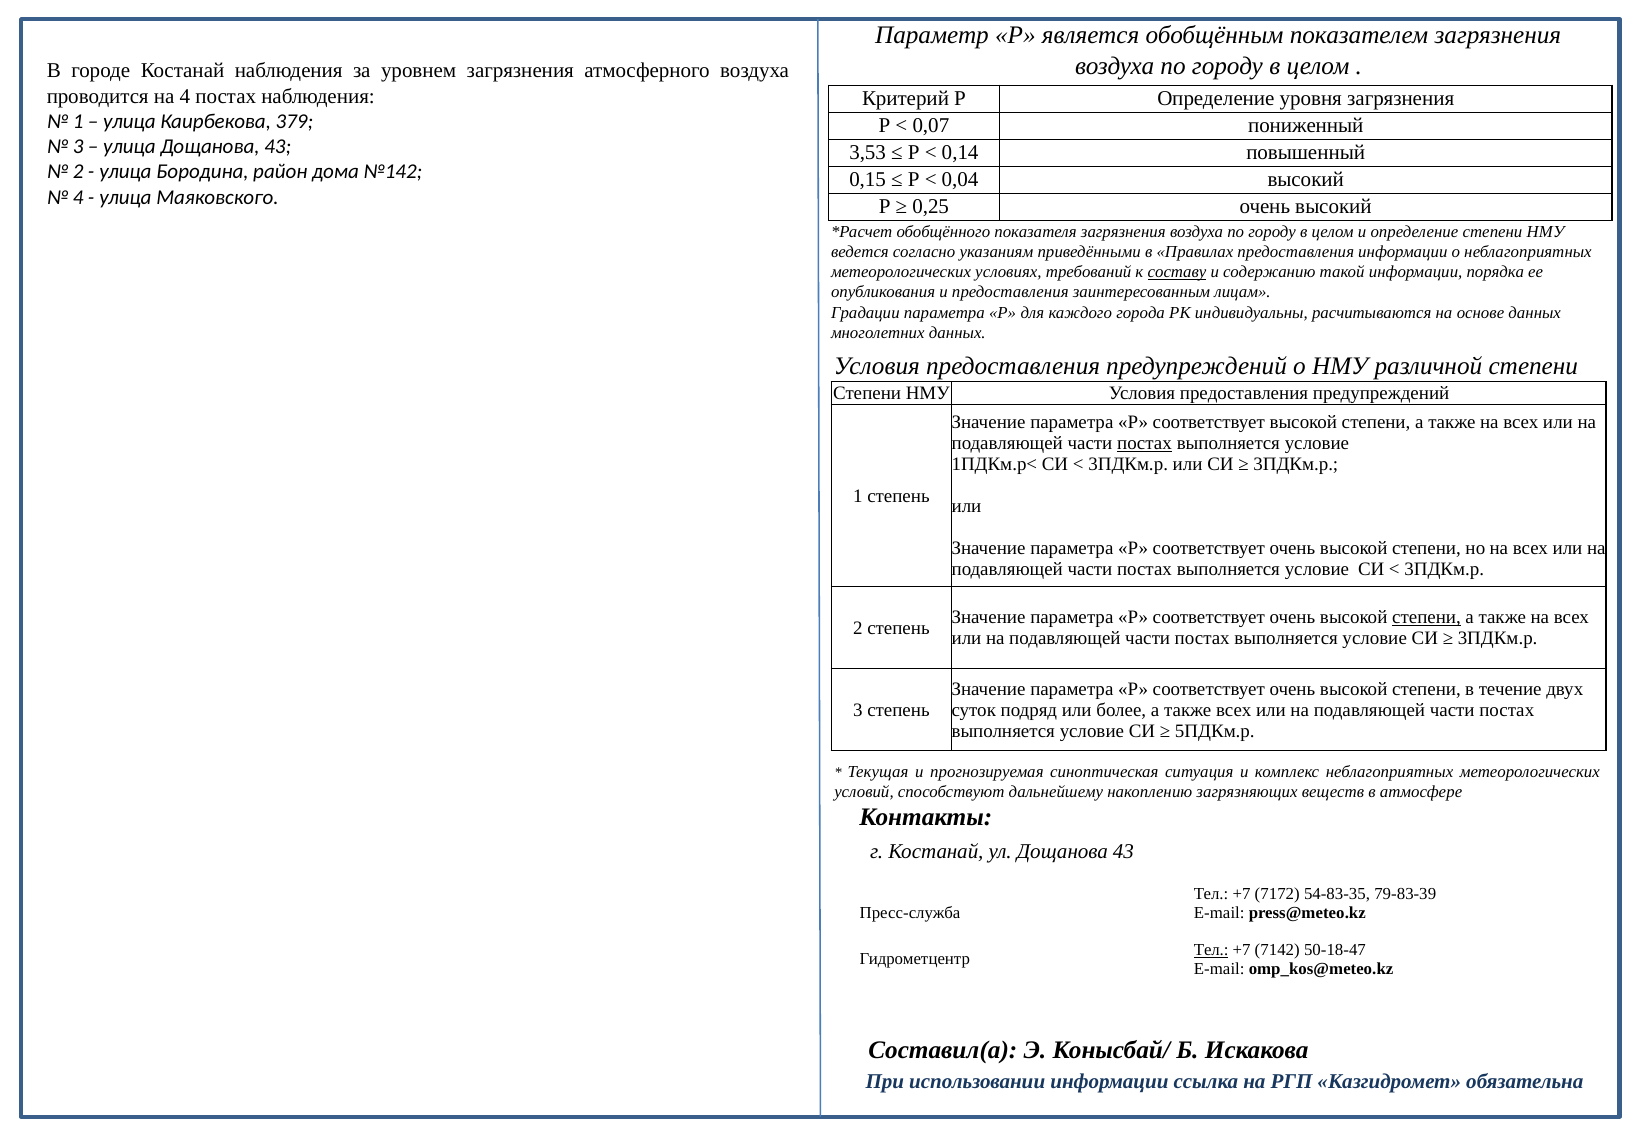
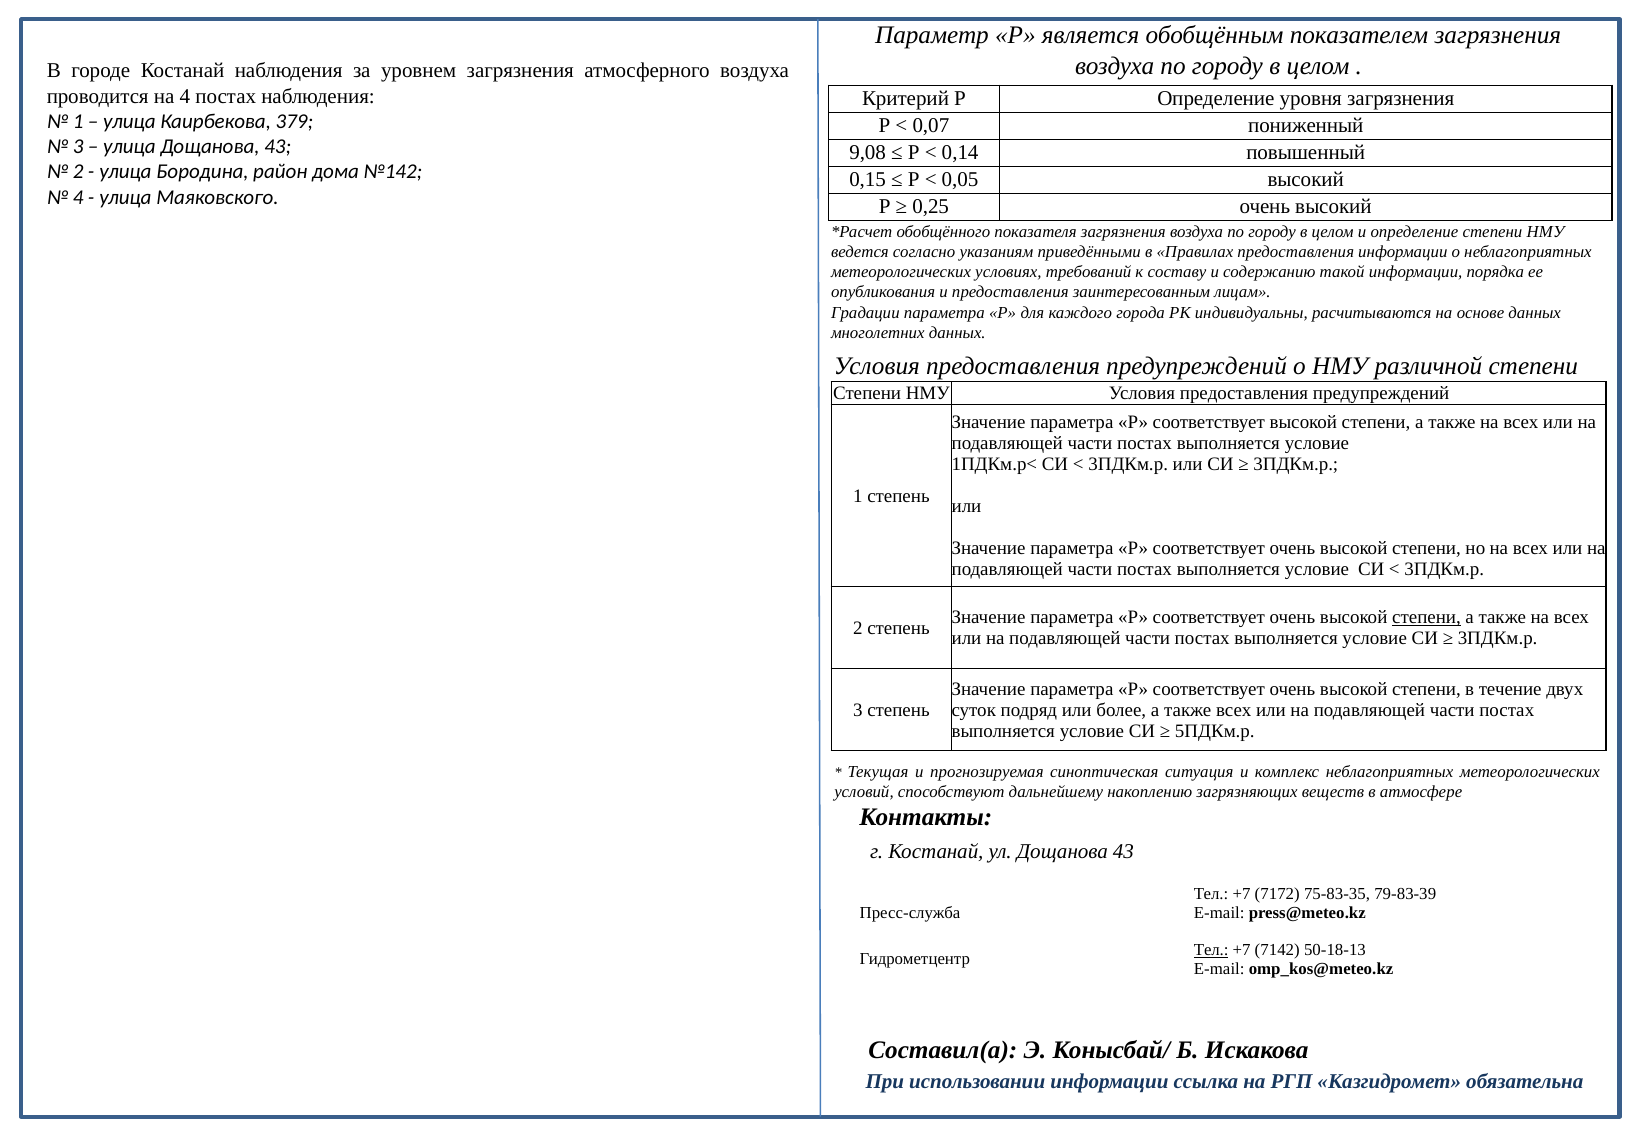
3,53: 3,53 -> 9,08 (868, 153)
0,04: 0,04 -> 0,05 (960, 180)
составу underline: present -> none (1177, 272)
постах underline: present -> none (1144, 443)
54-83-35: 54-83-35 -> 75-83-35 (1337, 894)
50-18-47: 50-18-47 -> 50-18-13 (1335, 950)
